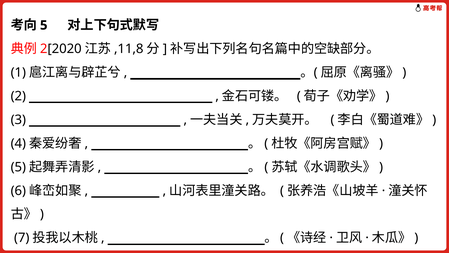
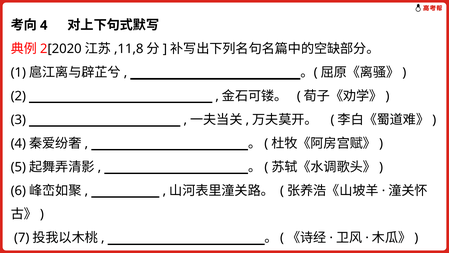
5: 5 -> 4 (44, 25)
